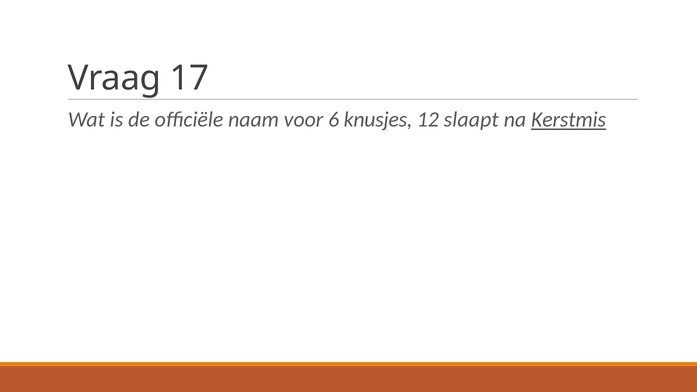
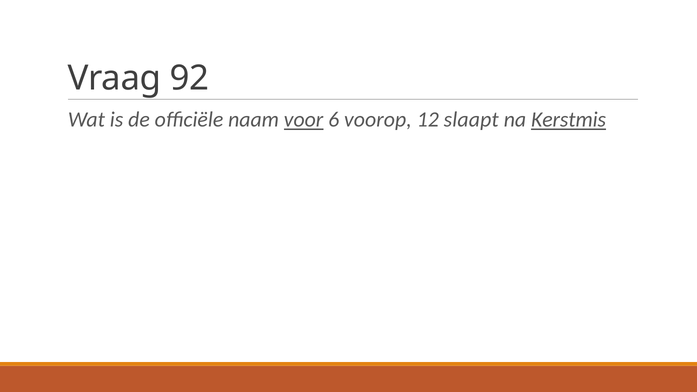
17: 17 -> 92 (189, 78)
voor underline: none -> present (304, 120)
knusjes: knusjes -> voorop (378, 120)
